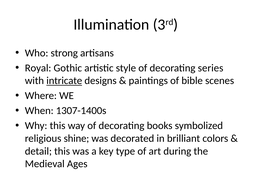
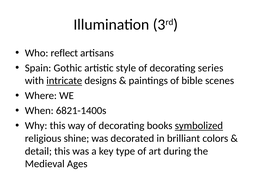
strong: strong -> reflect (64, 53)
Royal: Royal -> Spain (38, 68)
1307-1400s: 1307-1400s -> 6821-1400s (81, 111)
symbolized underline: none -> present (199, 126)
